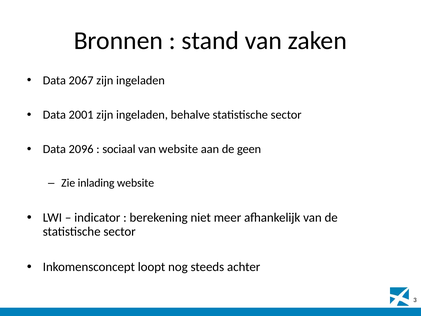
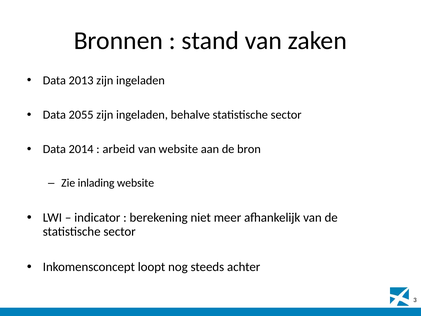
2067: 2067 -> 2013 (81, 80)
2001: 2001 -> 2055 (81, 115)
2096: 2096 -> 2014 (81, 149)
sociaal: sociaal -> arbeid (119, 149)
geen: geen -> bron (249, 149)
